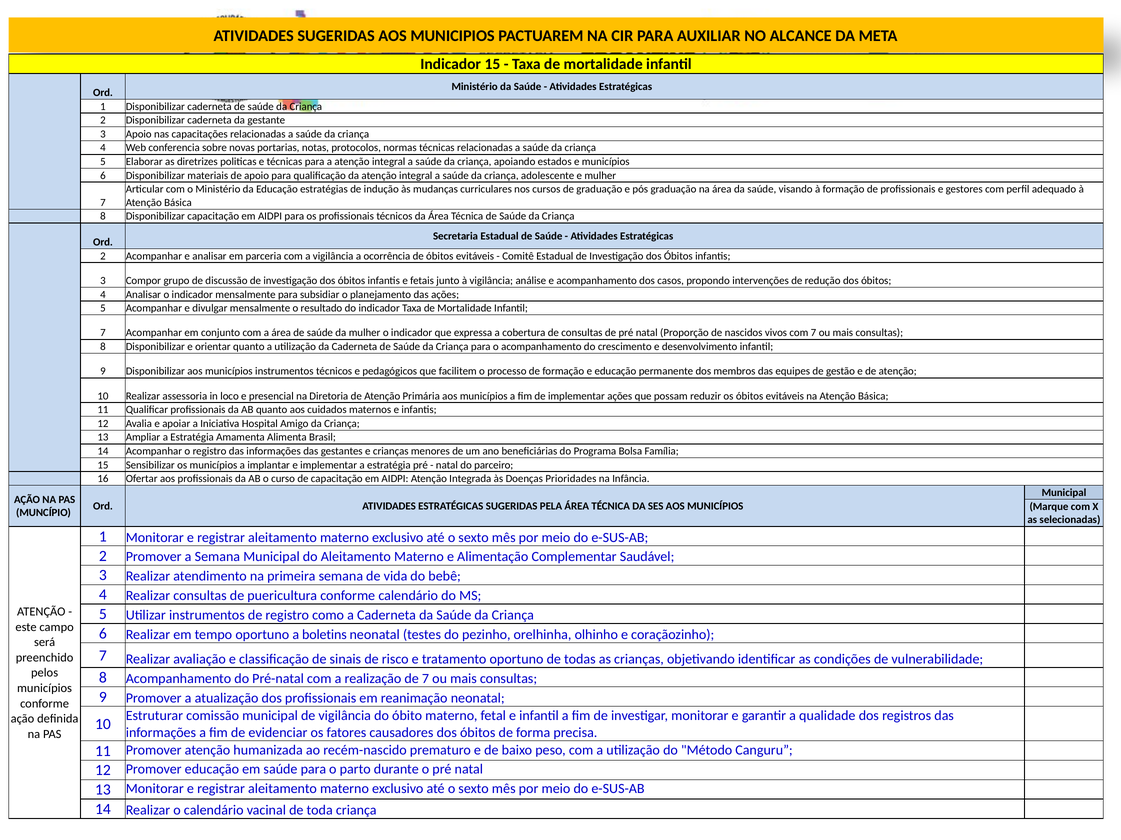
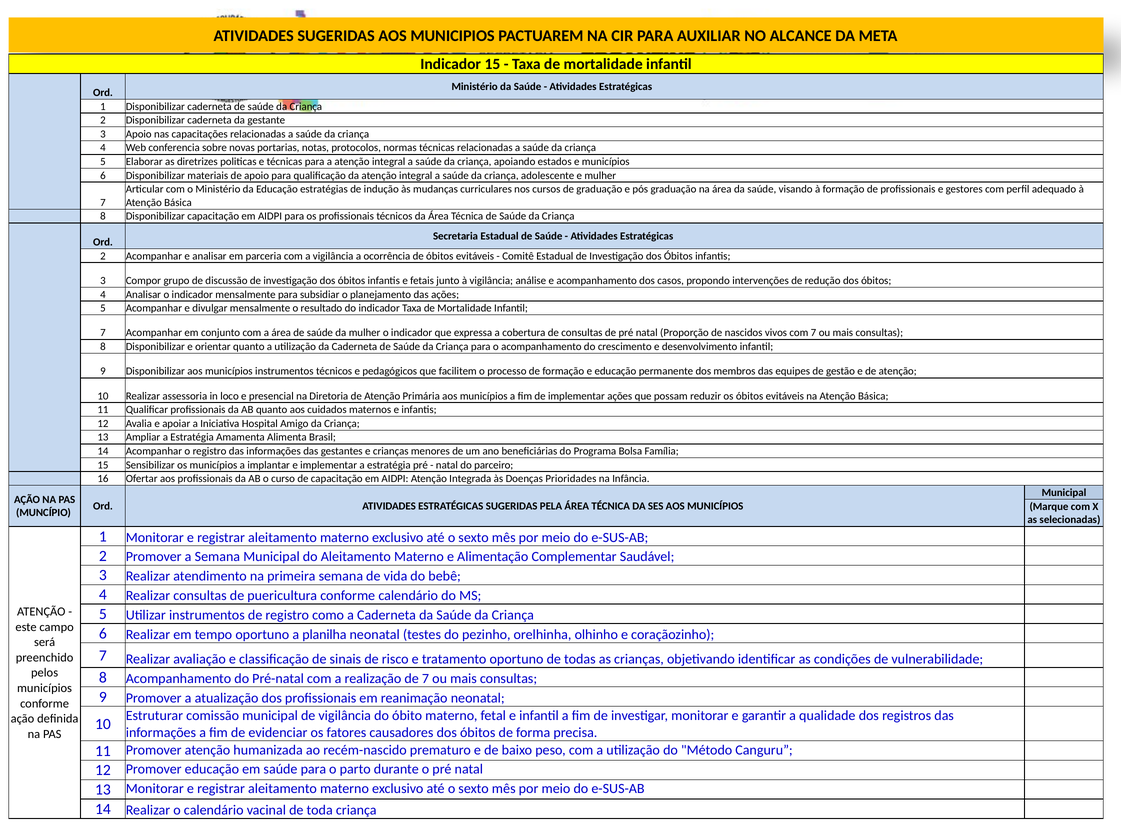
boletins: boletins -> planilha (324, 635)
